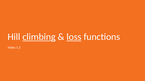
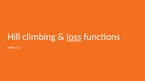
climbing underline: present -> none (39, 37)
